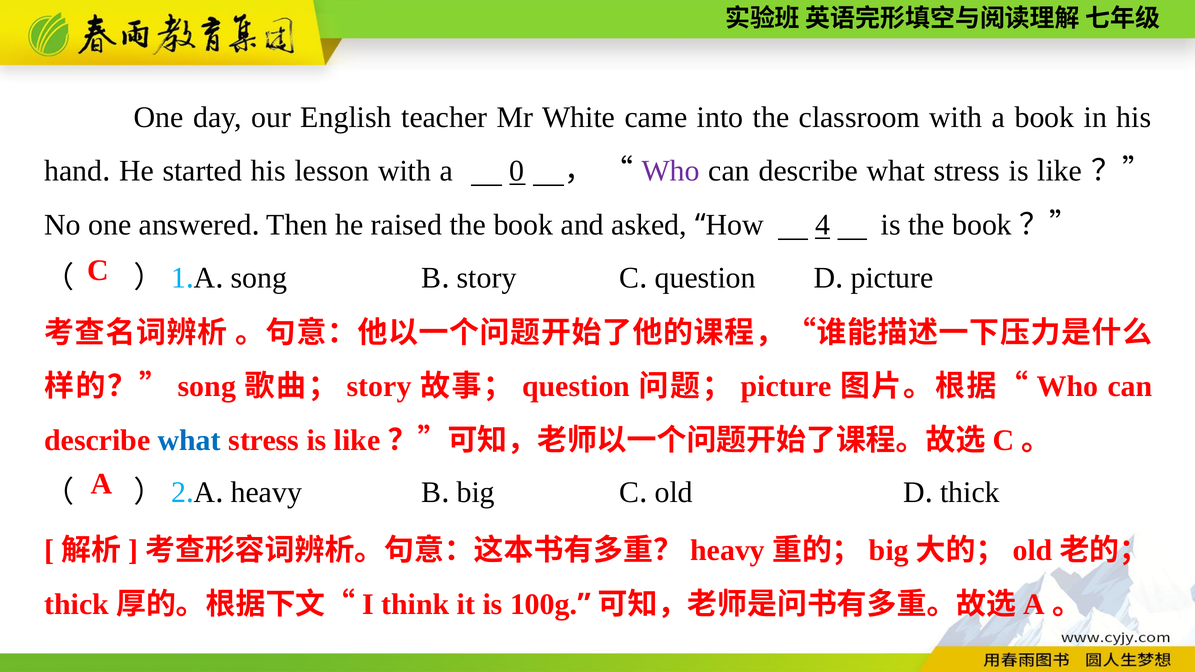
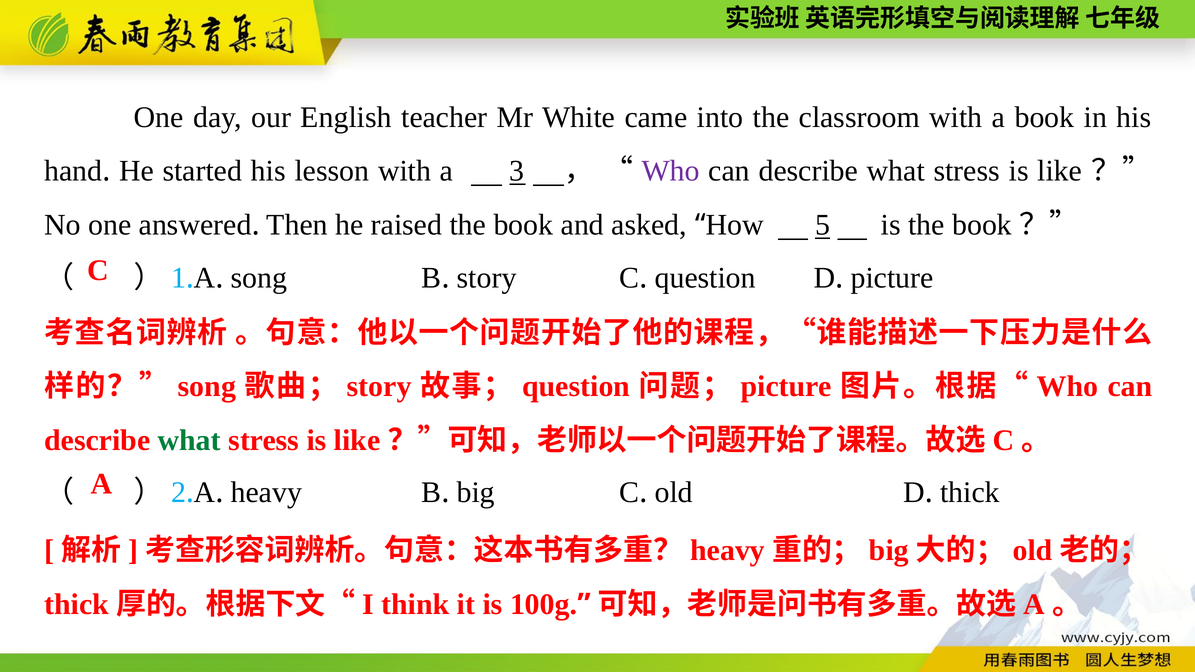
0: 0 -> 3 (517, 171)
4: 4 -> 5 (823, 225)
what colour: blue -> green (189, 440)
